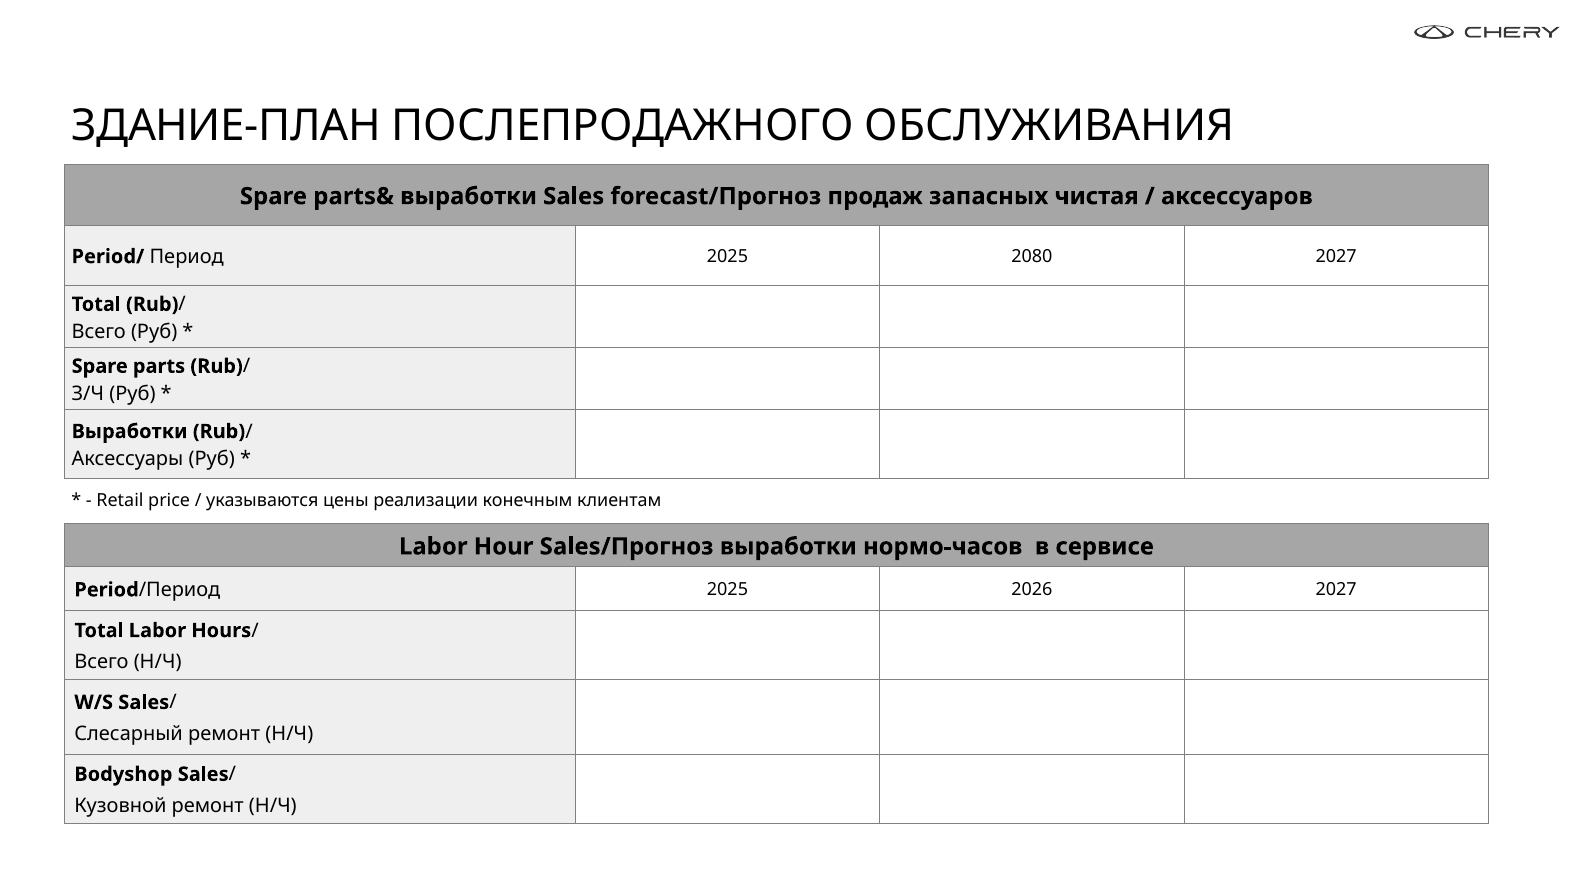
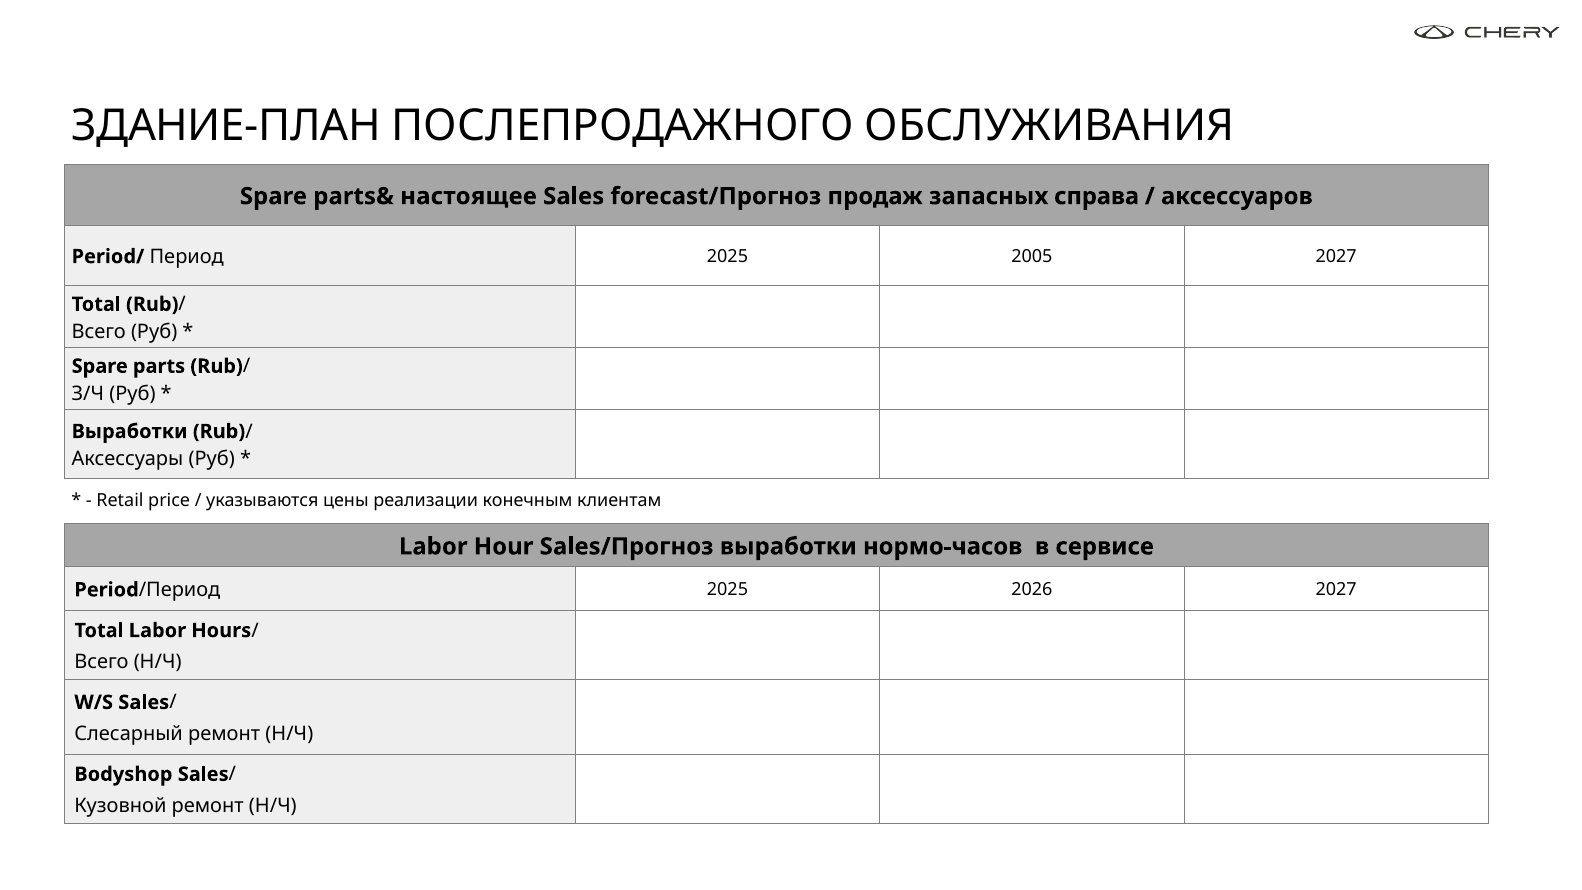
parts& выработки: выработки -> настоящее (468, 196)
чистая: чистая -> справа (1097, 196)
2080: 2080 -> 2005 (1032, 256)
